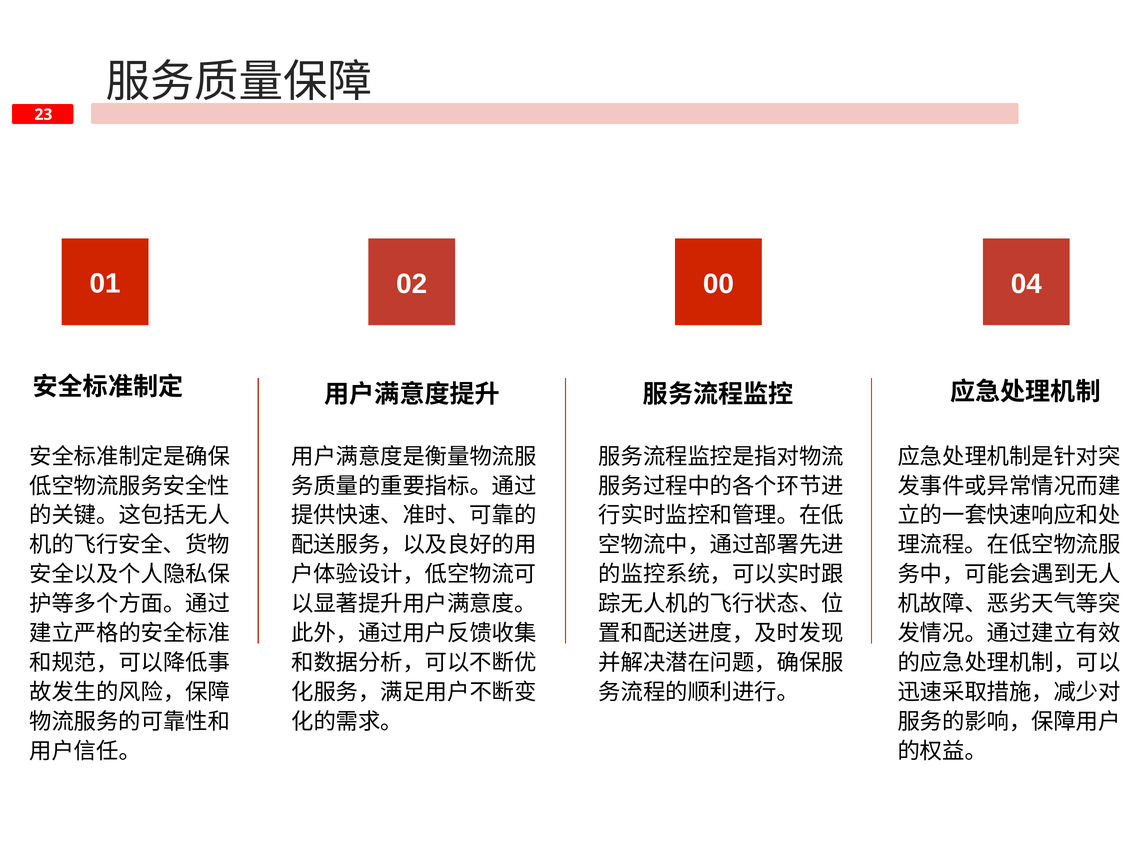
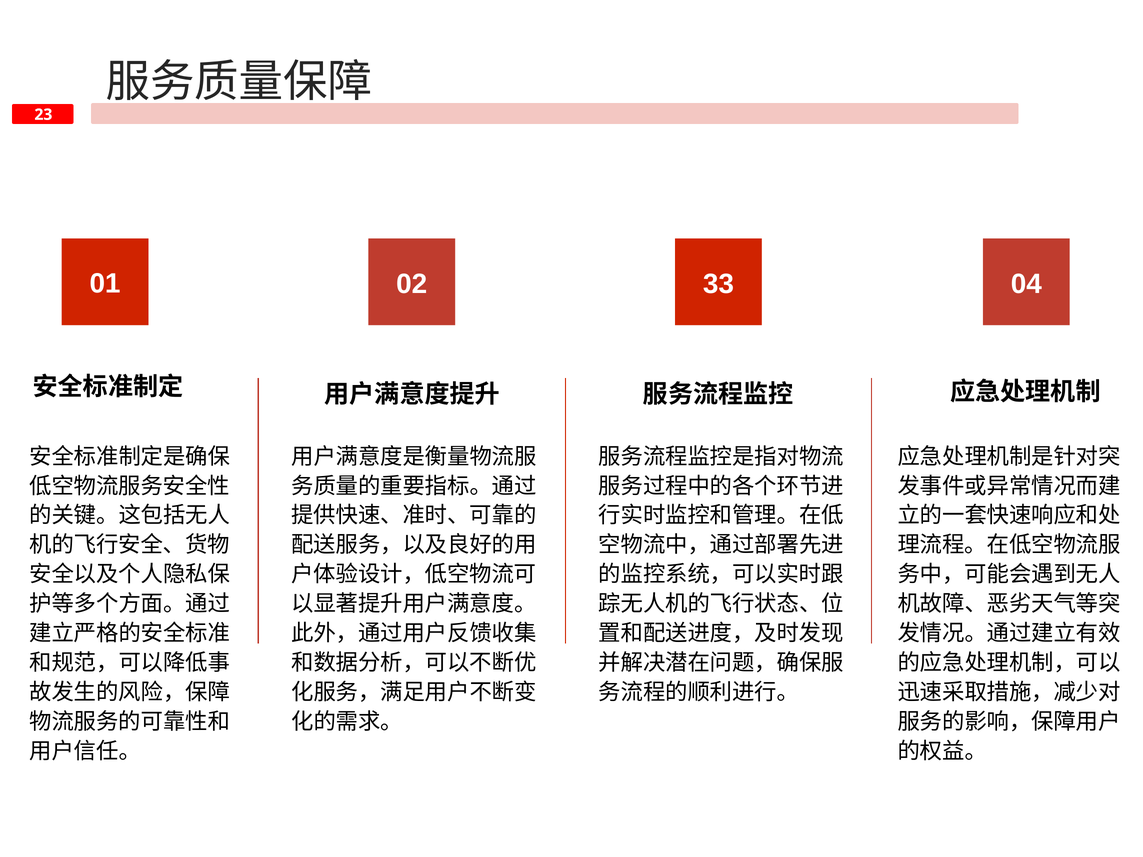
00: 00 -> 33 (718, 284)
